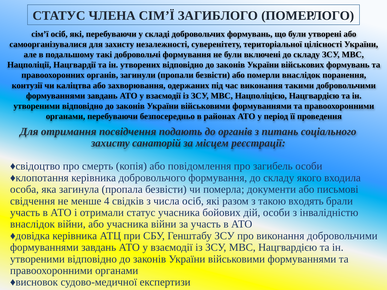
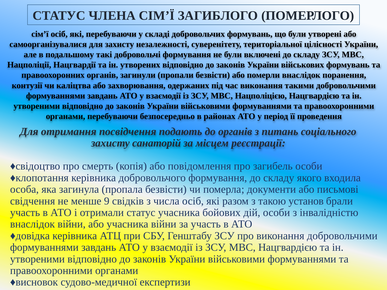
4: 4 -> 9 (107, 201)
входять: входять -> установ (306, 201)
